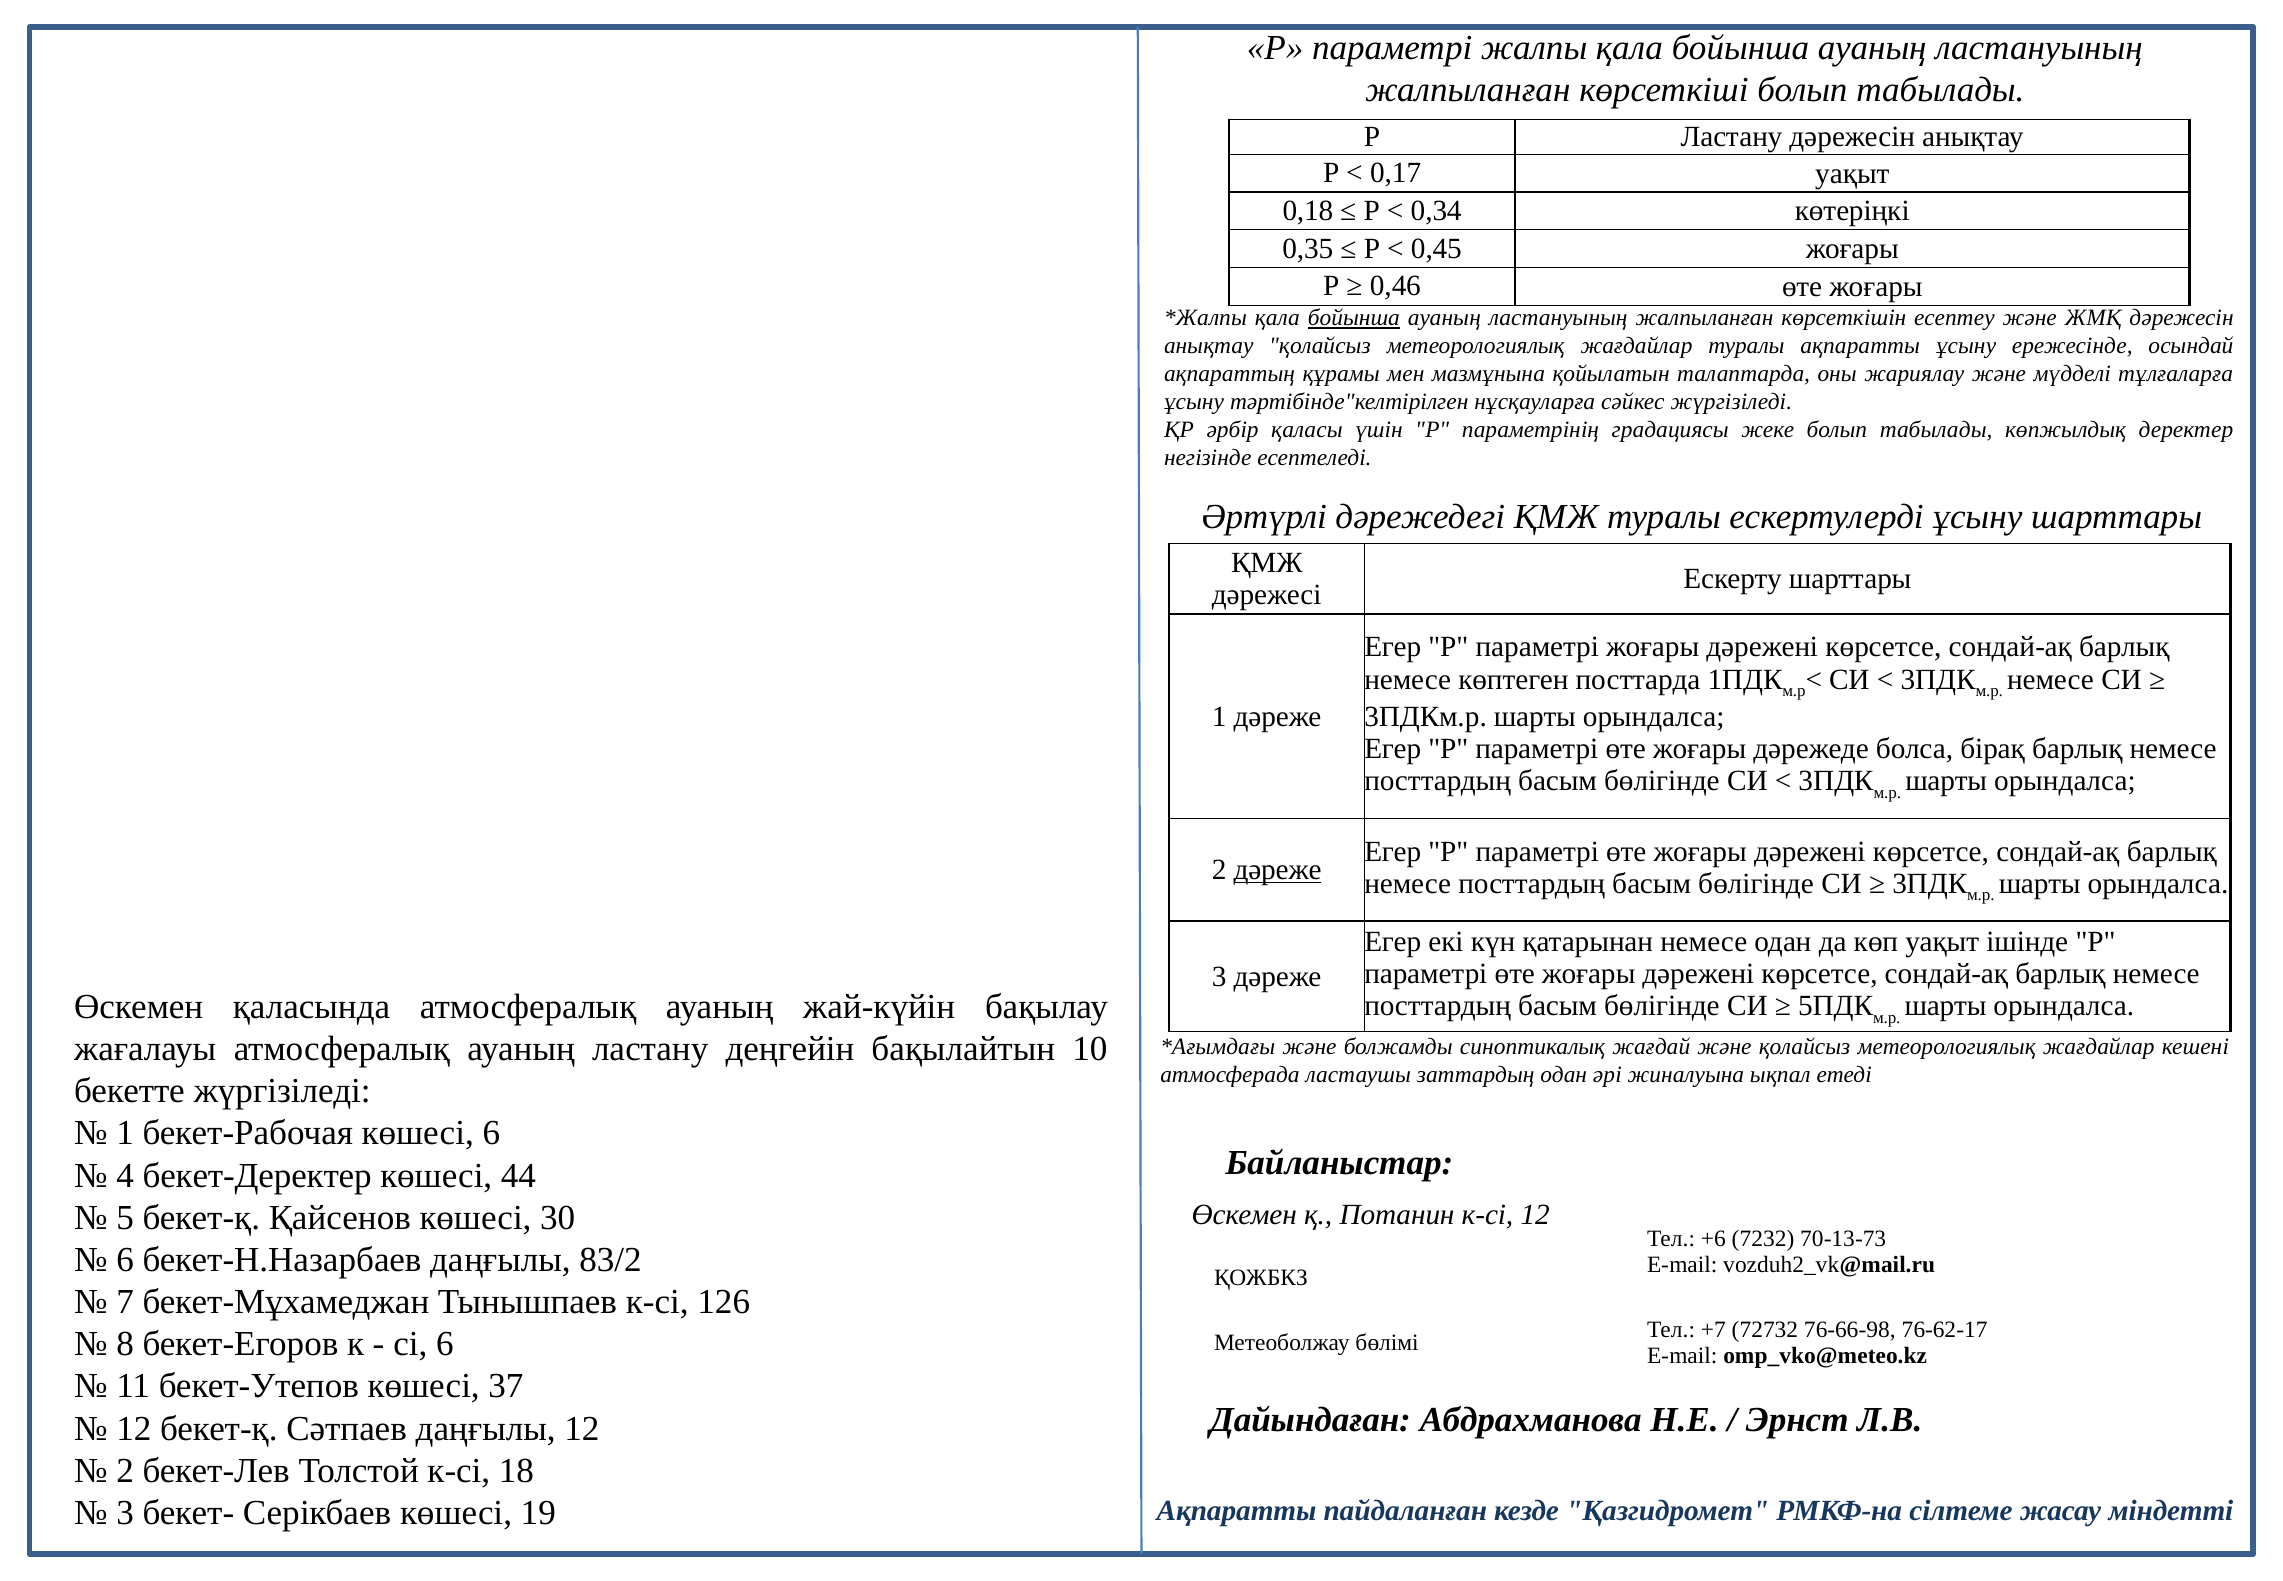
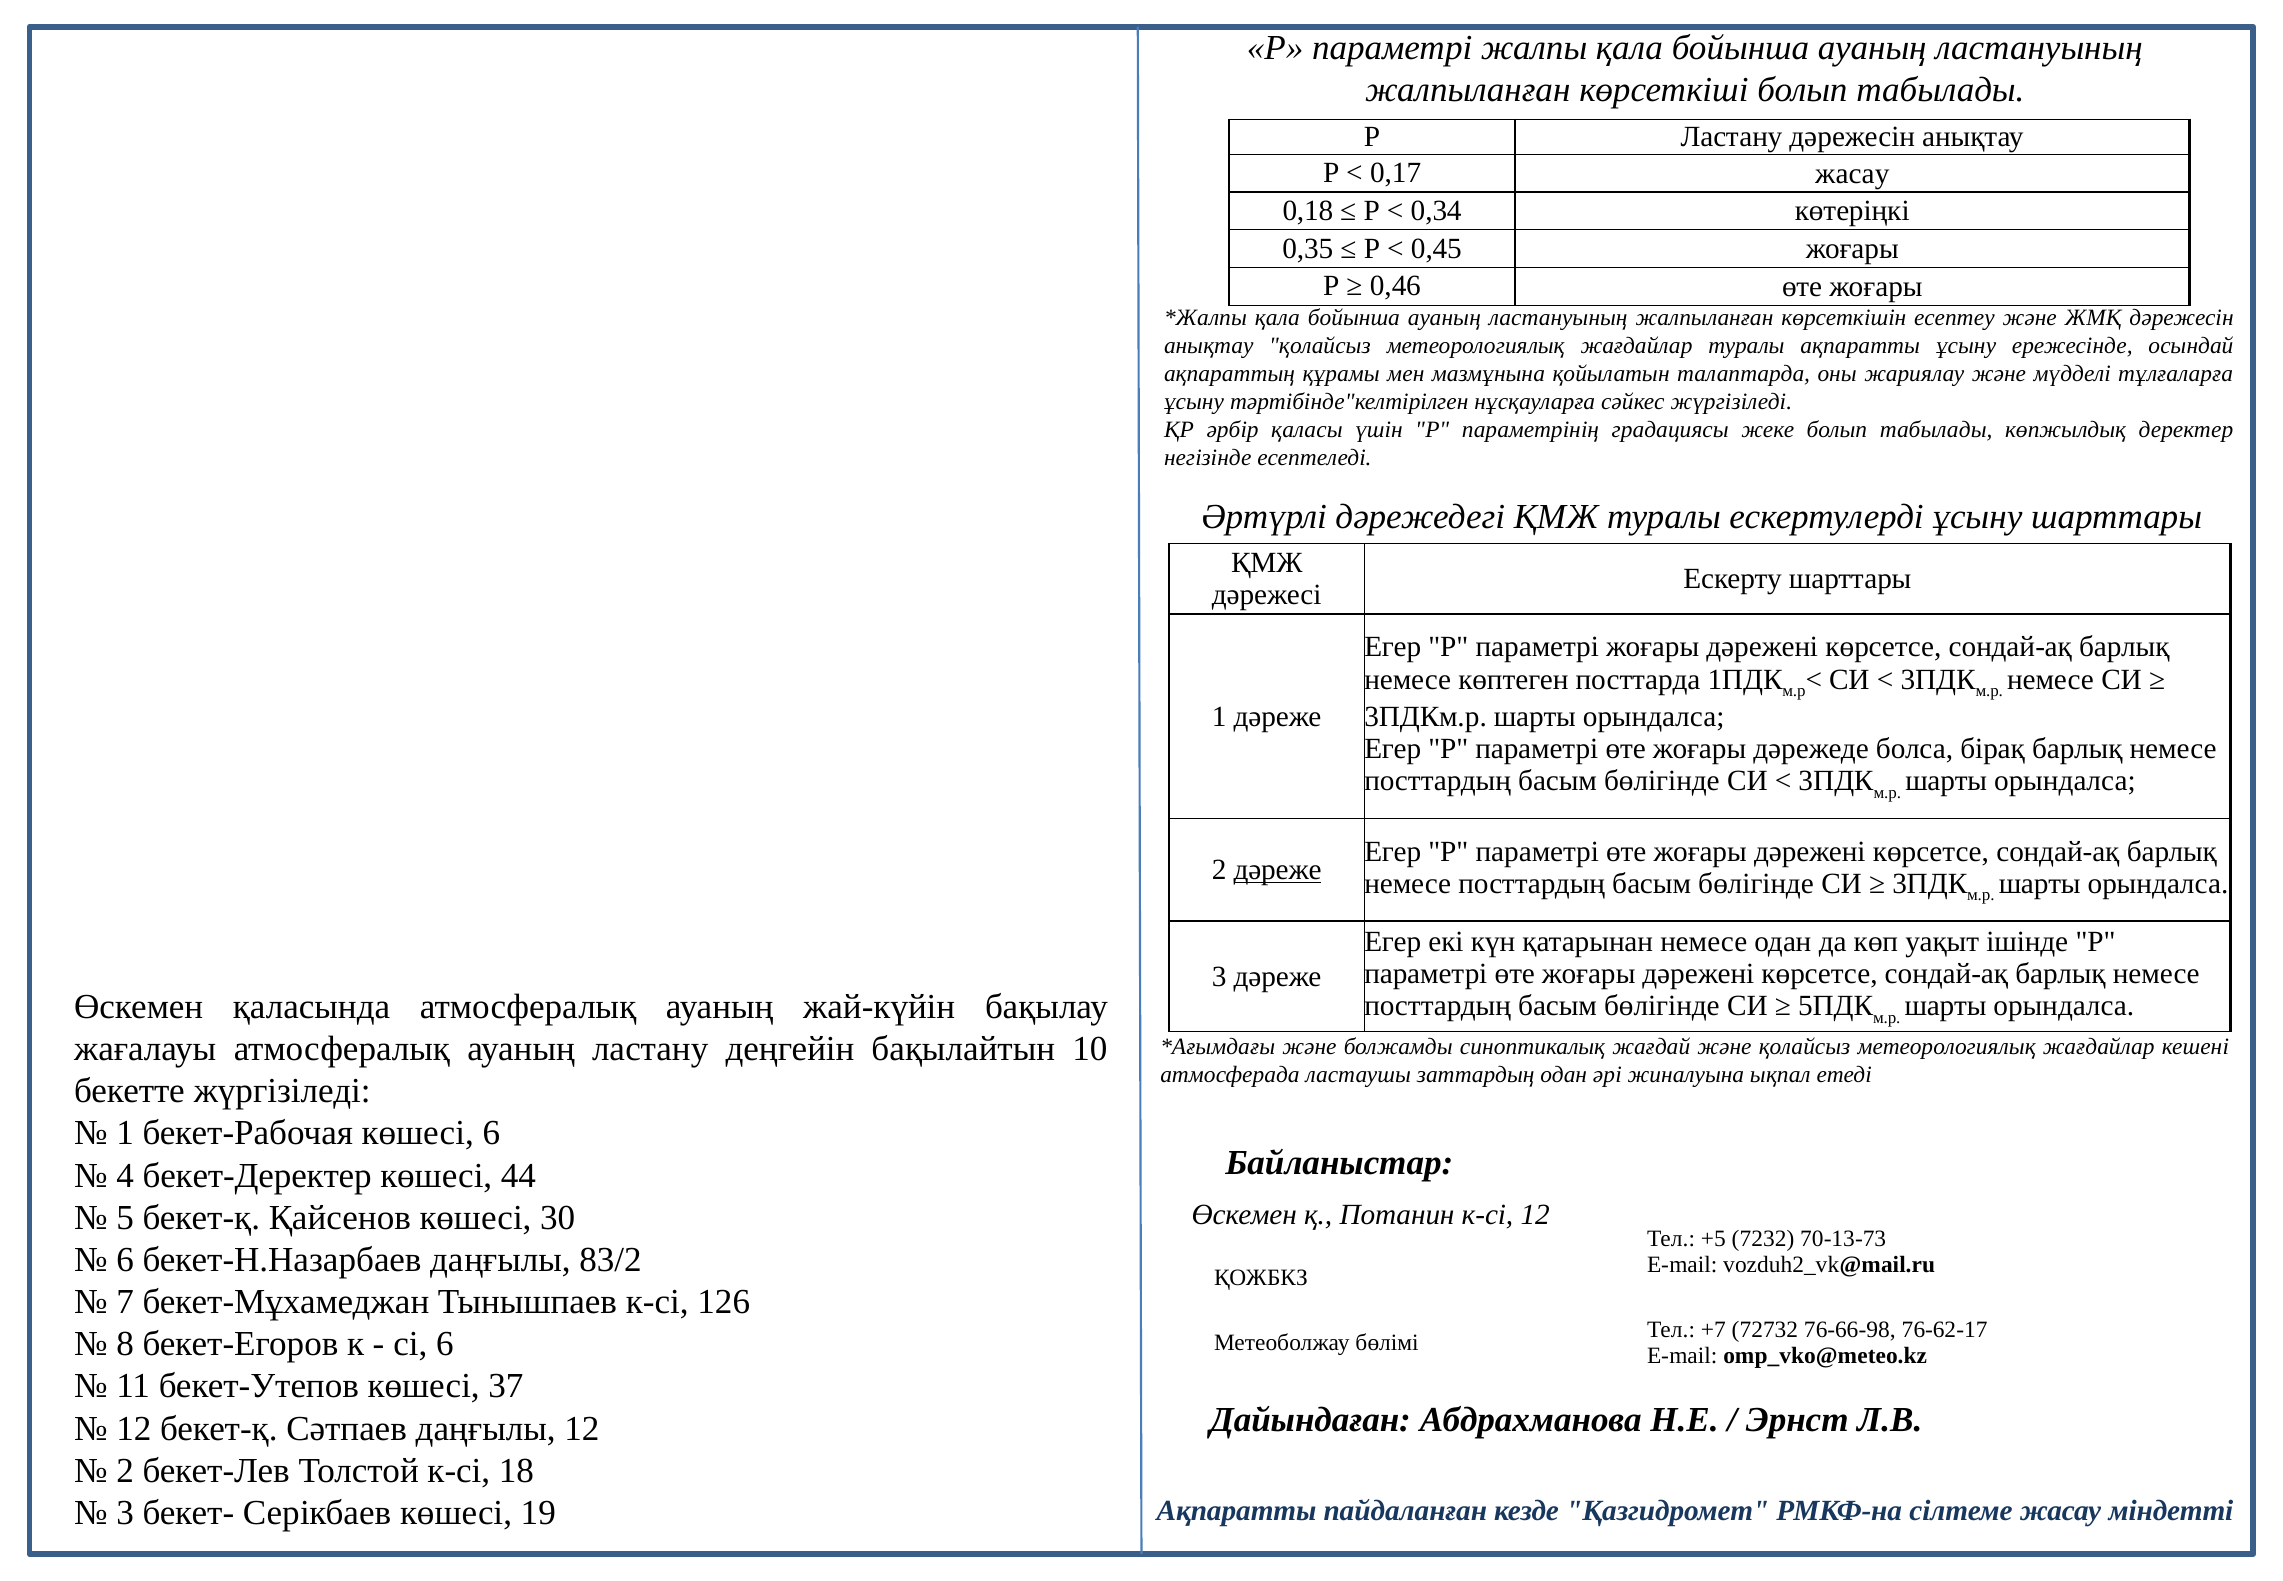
0,17 уақыт: уақыт -> жасау (1852, 173)
бойынша underline: present -> none (1354, 318)
+6: +6 -> +5 (1713, 1238)
